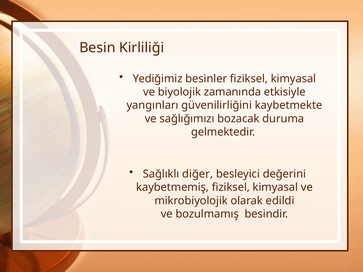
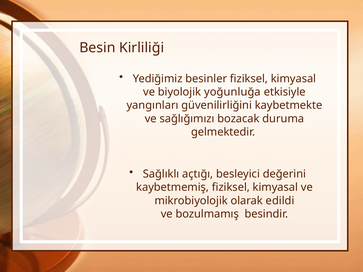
zamanında: zamanında -> yoğunluğa (232, 92)
diğer: diğer -> açtığı (198, 174)
